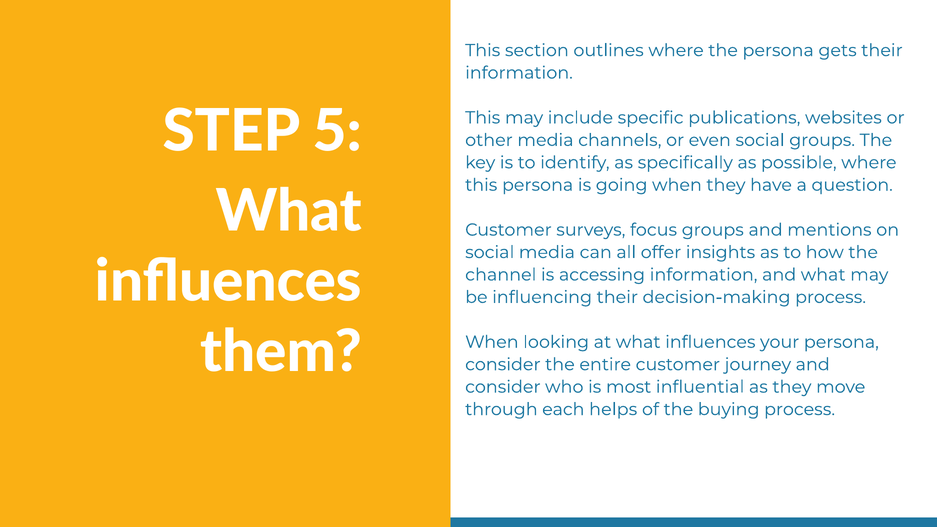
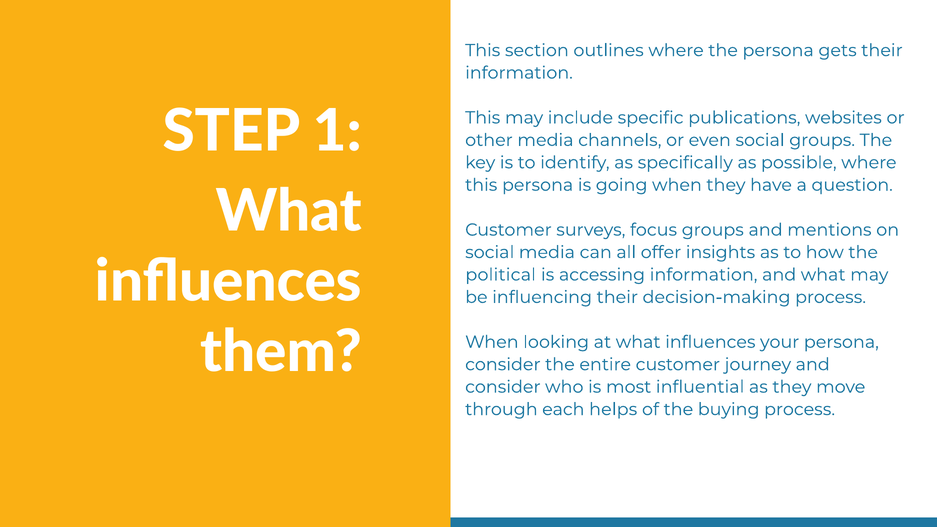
5: 5 -> 1 (337, 131)
channel: channel -> political (501, 275)
